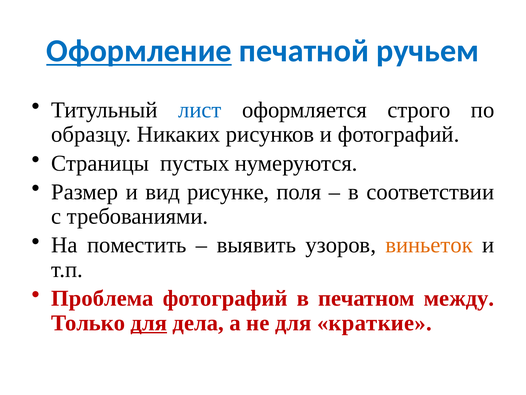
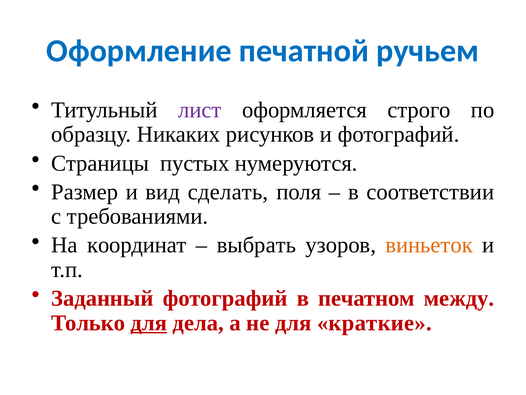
Оформление underline: present -> none (139, 51)
лист colour: blue -> purple (200, 110)
рисунке: рисунке -> сделать (228, 192)
поместить: поместить -> координат (137, 245)
выявить: выявить -> выбрать (256, 245)
Проблема: Проблема -> Заданный (102, 298)
